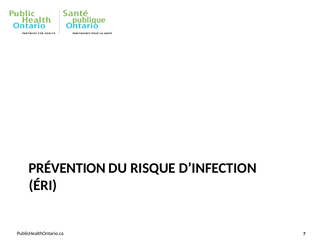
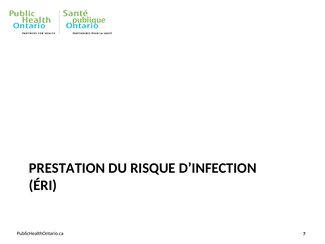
PRÉVENTION: PRÉVENTION -> PRESTATION (67, 168)
